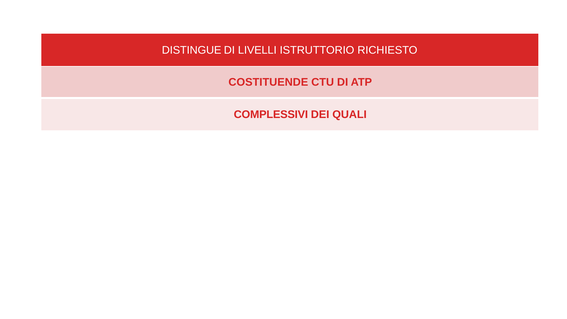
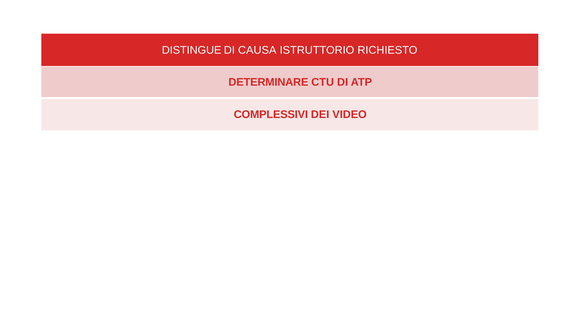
LIVELLI: LIVELLI -> CAUSA (257, 50)
COSTITUENDE: COSTITUENDE -> DETERMINARE (268, 82)
QUALI: QUALI -> VIDEO (350, 115)
